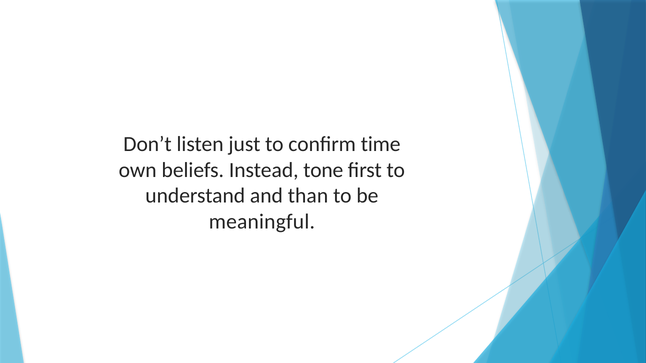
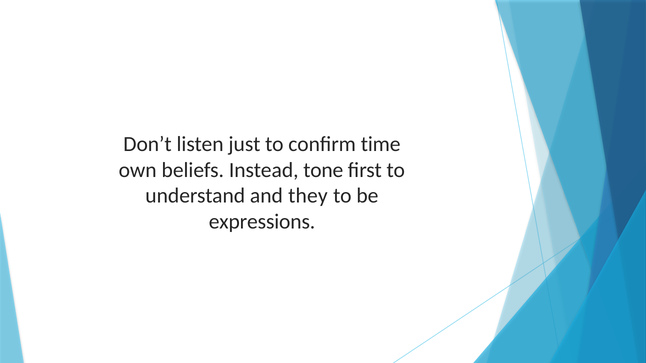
than: than -> they (308, 196)
meaningful: meaningful -> expressions (262, 222)
